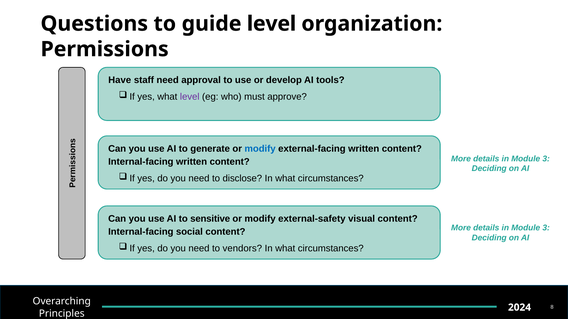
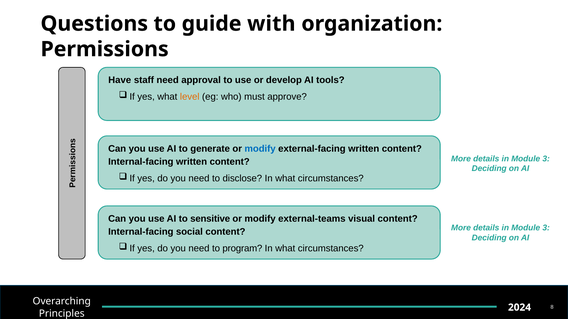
guide level: level -> with (271, 24)
level colour: purple -> orange (190, 97)
external-safety: external-safety -> external-teams (312, 219)
vendors: vendors -> program (242, 249)
